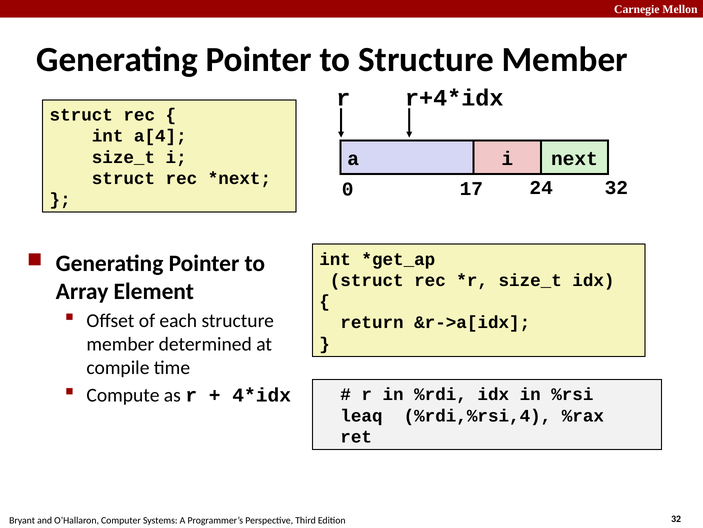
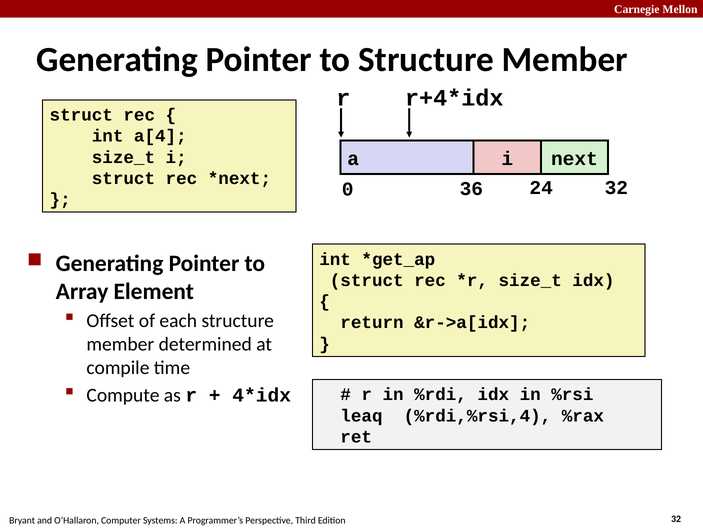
17: 17 -> 36 (471, 189)
